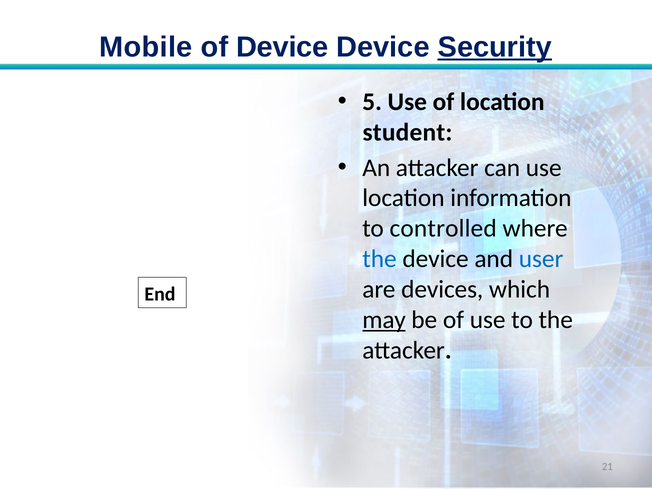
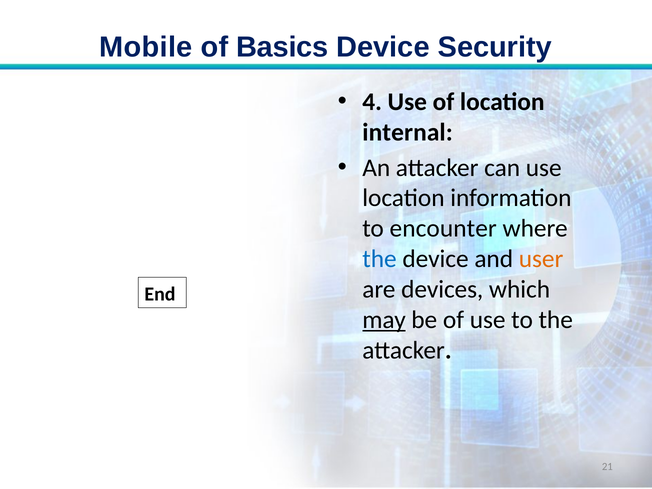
of Device: Device -> Basics (282, 47)
Security underline: present -> none (495, 47)
5: 5 -> 4 (372, 102)
student: student -> internal (408, 132)
controlled: controlled -> encounter (443, 229)
user colour: blue -> orange (541, 259)
